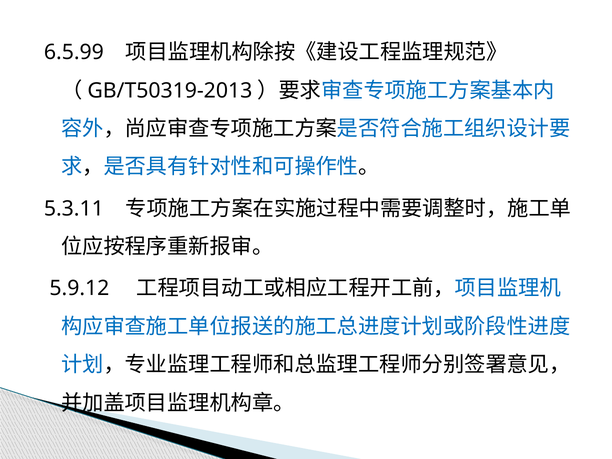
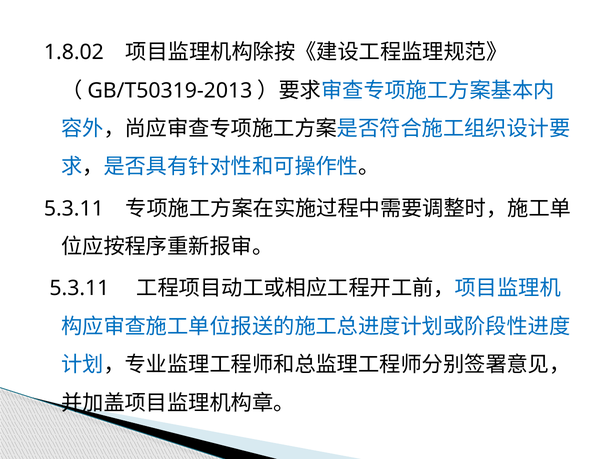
6.5.99: 6.5.99 -> 1.8.02 (74, 52)
5.9.12: 5.9.12 -> 5.3.11 (79, 288)
